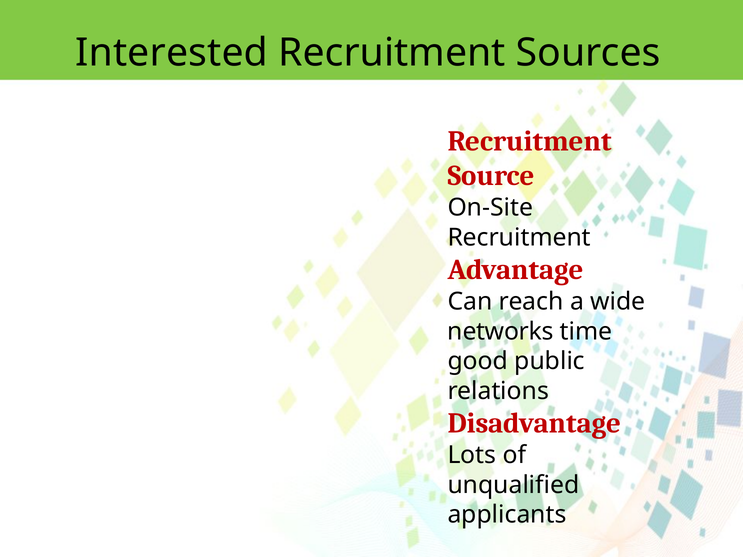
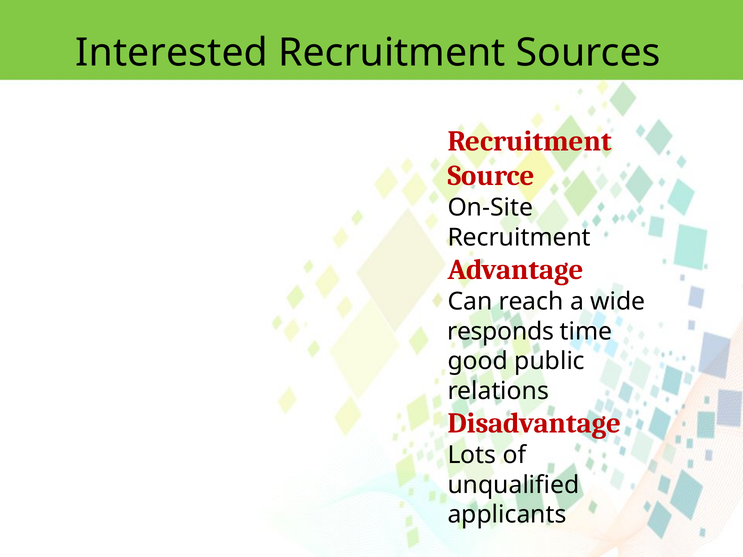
networks: networks -> responds (501, 332)
